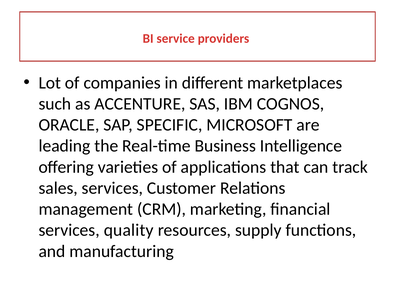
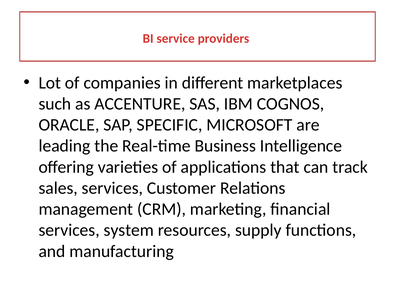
quality: quality -> system (129, 230)
